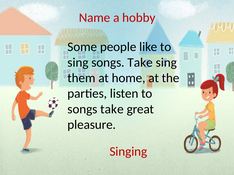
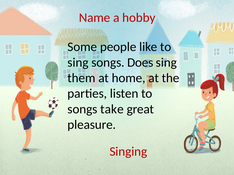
sing songs Take: Take -> Does (140, 63)
